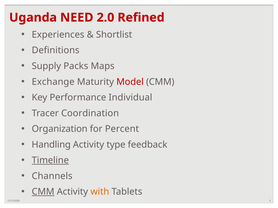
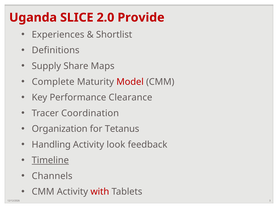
NEED: NEED -> SLICE (77, 18)
Refined: Refined -> Provide (141, 18)
Packs: Packs -> Share (76, 66)
Exchange: Exchange -> Complete (53, 82)
Individual: Individual -> Clearance (130, 98)
Percent: Percent -> Tetanus (122, 129)
type: type -> look (116, 145)
CMM underline: present -> none (43, 192)
with colour: orange -> red (100, 192)
